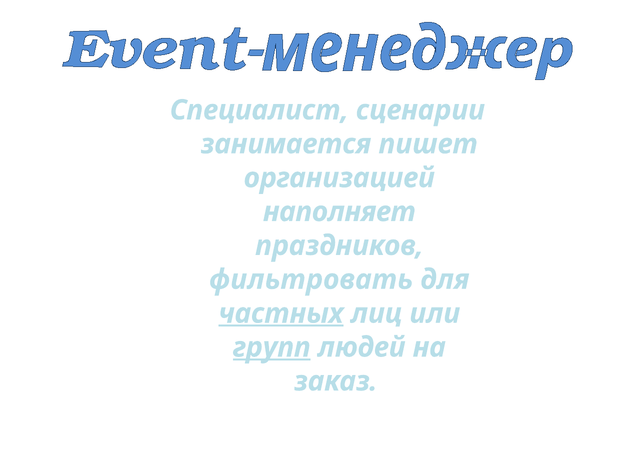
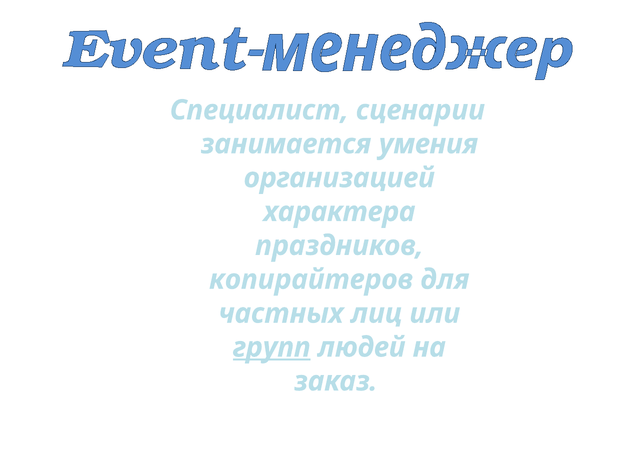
пишет: пишет -> умения (428, 144)
наполняет: наполняет -> характера (339, 212)
фильтровать: фильтровать -> копирайтеров (311, 280)
частных underline: present -> none (281, 314)
